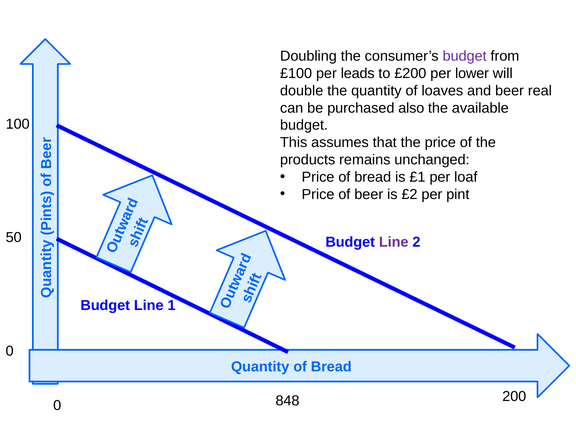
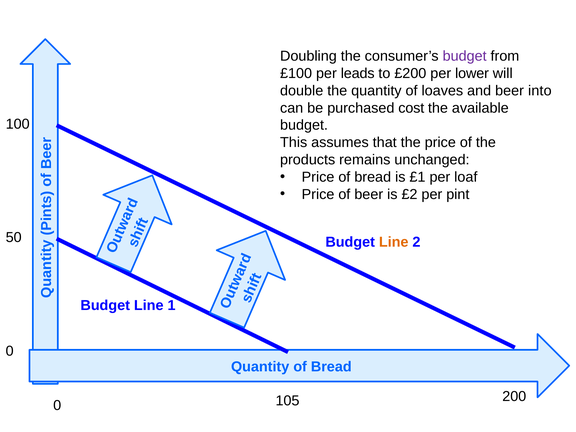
real: real -> into (540, 91)
also: also -> cost (411, 108)
Line colour: purple -> orange (394, 242)
848: 848 -> 105 (287, 401)
